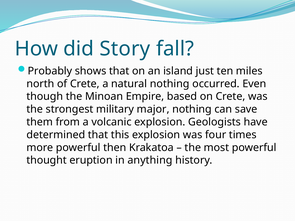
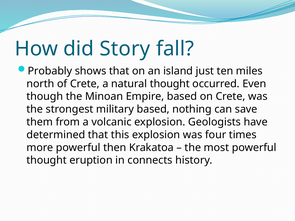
natural nothing: nothing -> thought (170, 84)
military major: major -> based (153, 109)
anything: anything -> connects (150, 160)
